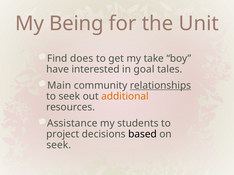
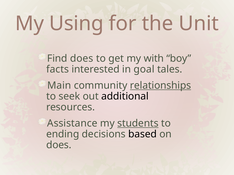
Being: Being -> Using (76, 24)
take: take -> with (154, 59)
have: have -> facts (58, 70)
additional colour: orange -> black (125, 97)
students underline: none -> present (138, 124)
project: project -> ending (63, 134)
seek: seek -> does (59, 145)
